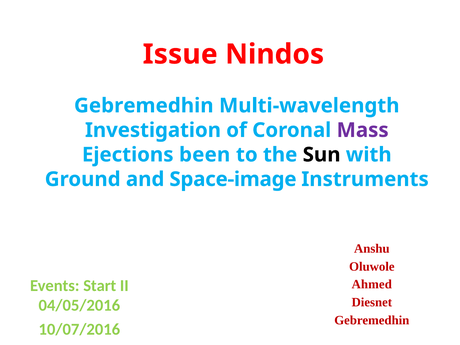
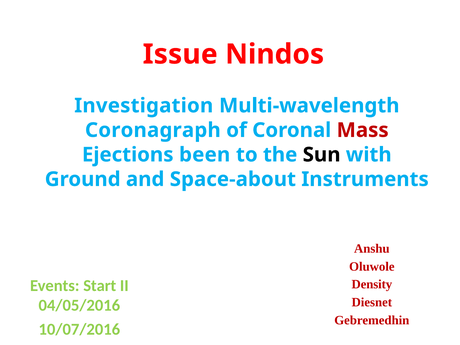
Gebremedhin: Gebremedhin -> Investigation (144, 106)
Investigation: Investigation -> Coronagraph (153, 130)
Mass colour: purple -> red (363, 130)
Space-image: Space-image -> Space-about (233, 179)
Ahmed: Ahmed -> Density (372, 284)
